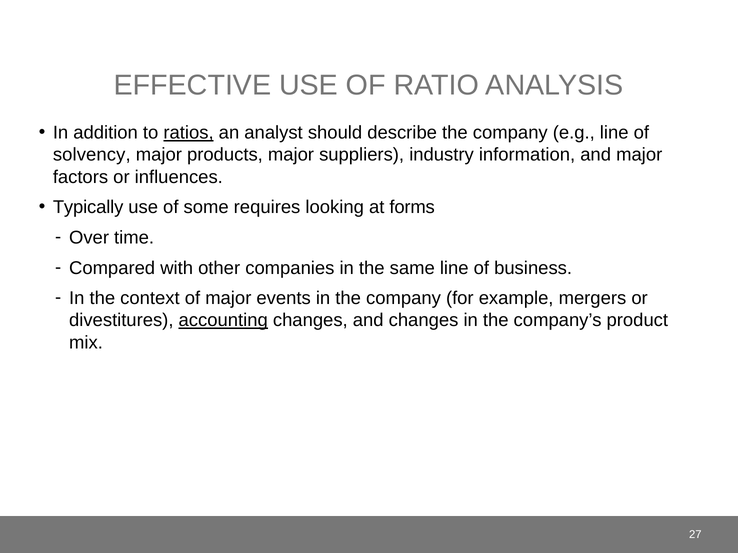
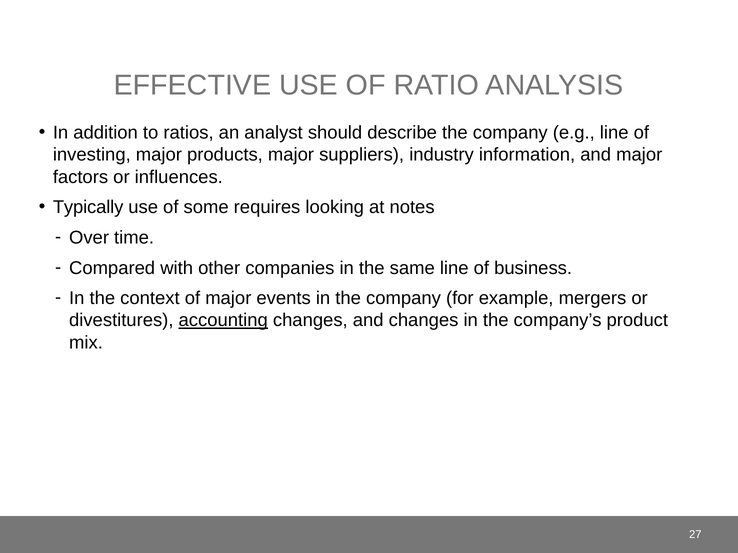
ratios underline: present -> none (189, 133)
solvency: solvency -> investing (92, 155)
forms: forms -> notes (412, 208)
